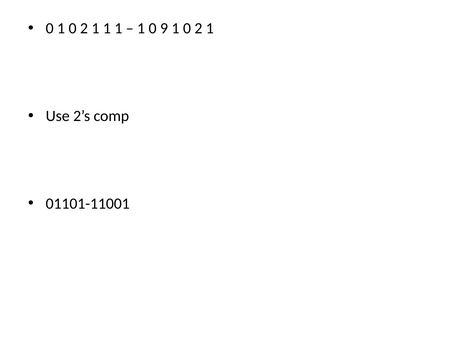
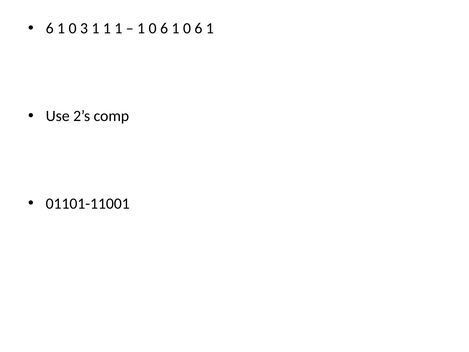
0: 0 -> 6 (50, 28)
2: 2 -> 3 (84, 28)
9: 9 -> 6 (164, 28)
2: 2 -> 6 (198, 28)
